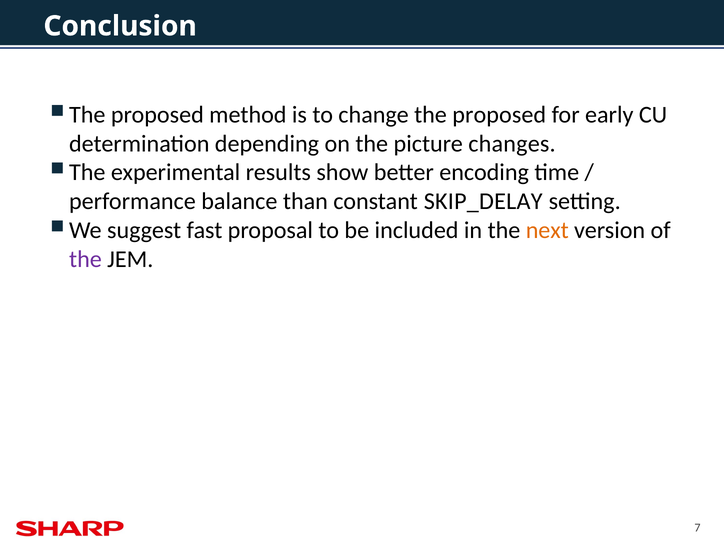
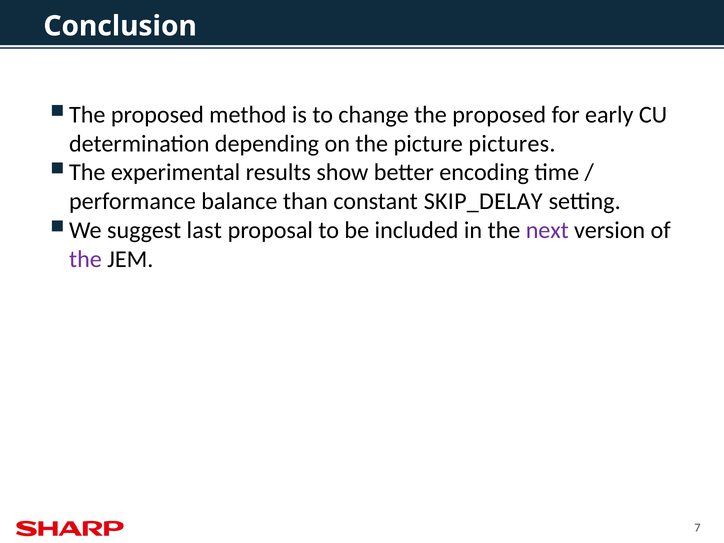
changes: changes -> pictures (512, 144)
fast: fast -> last (204, 230)
next colour: orange -> purple (547, 230)
